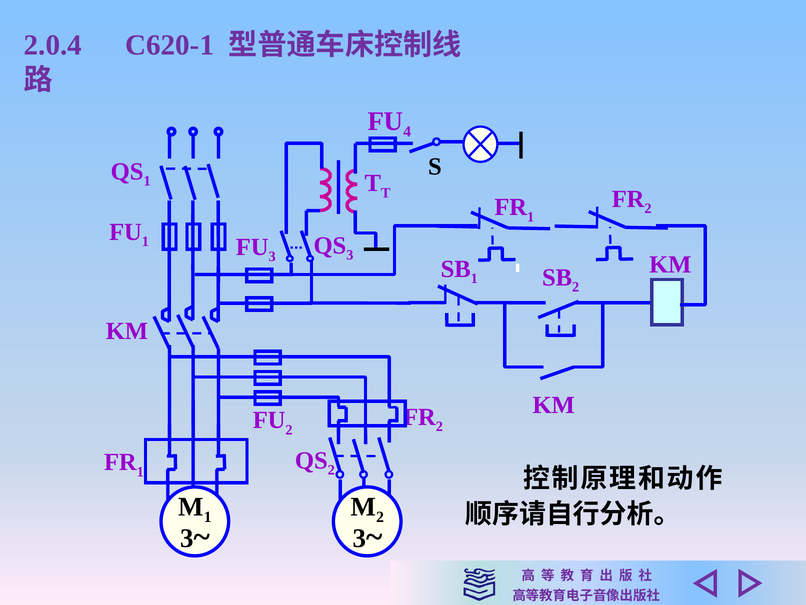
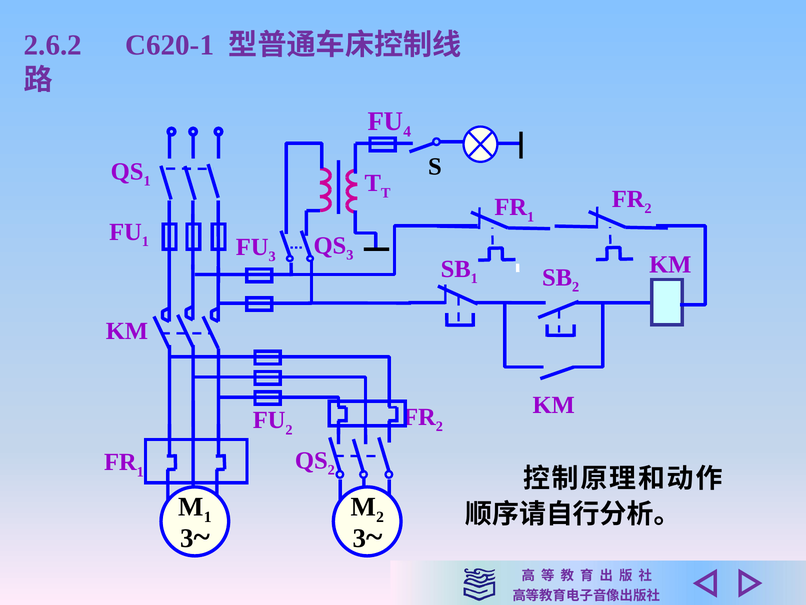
2.0.4: 2.0.4 -> 2.6.2 (53, 45)
